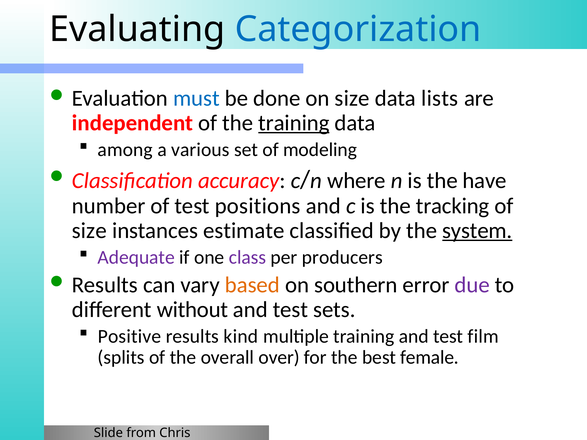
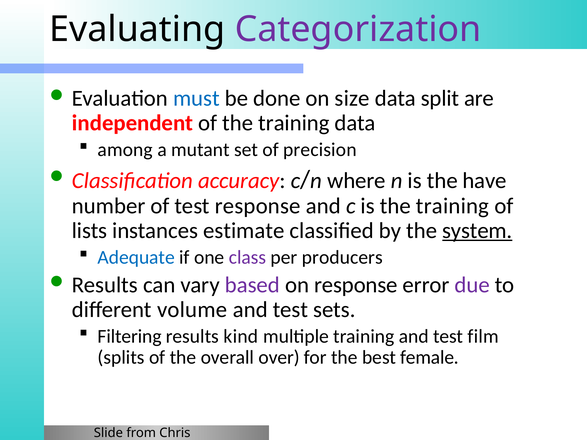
Categorization colour: blue -> purple (358, 29)
lists: lists -> split (440, 98)
training underline: present -> none (294, 123)
various: various -> mutant (200, 150)
modeling: modeling -> precision (320, 150)
test positions: positions -> response (258, 206)
is the tracking: tracking -> training (452, 206)
size: size -> lists (90, 231)
Adequate colour: purple -> blue (136, 258)
based colour: orange -> purple (252, 285)
on southern: southern -> response (356, 285)
without: without -> volume (192, 310)
Positive: Positive -> Filtering (130, 336)
